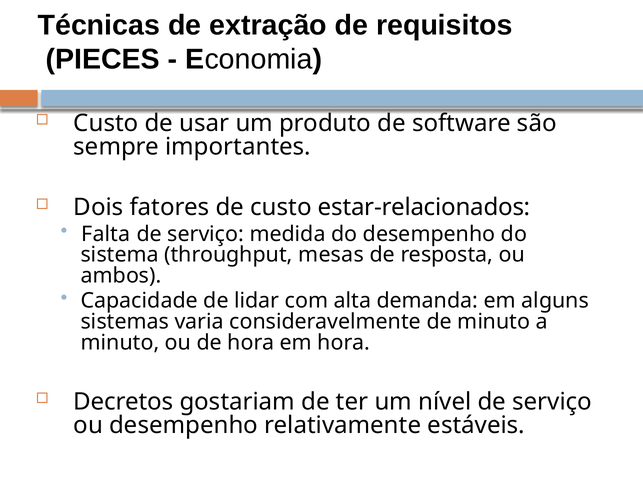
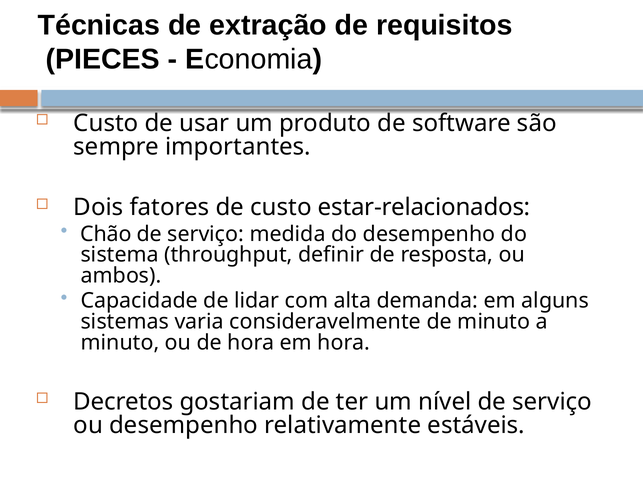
Falta: Falta -> Chão (106, 234)
mesas: mesas -> definir (331, 255)
